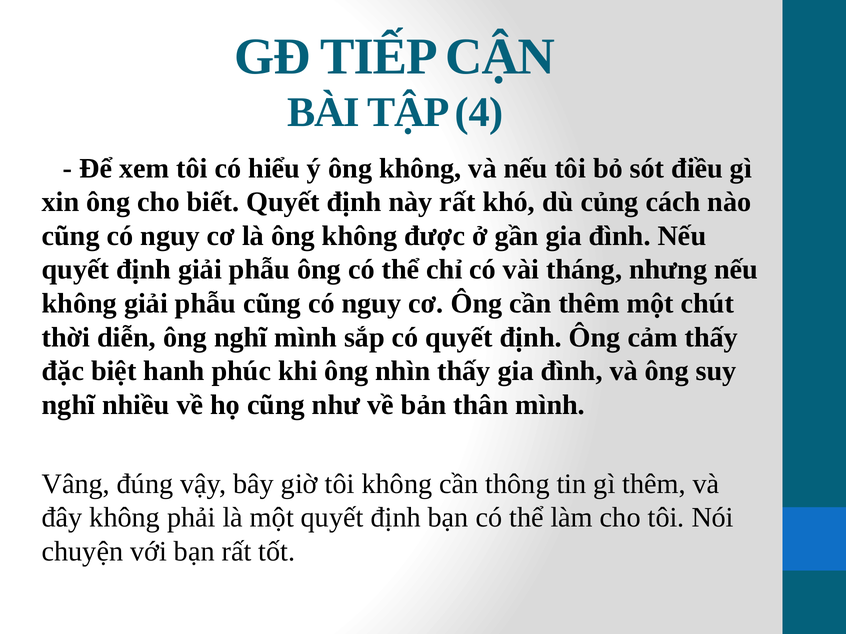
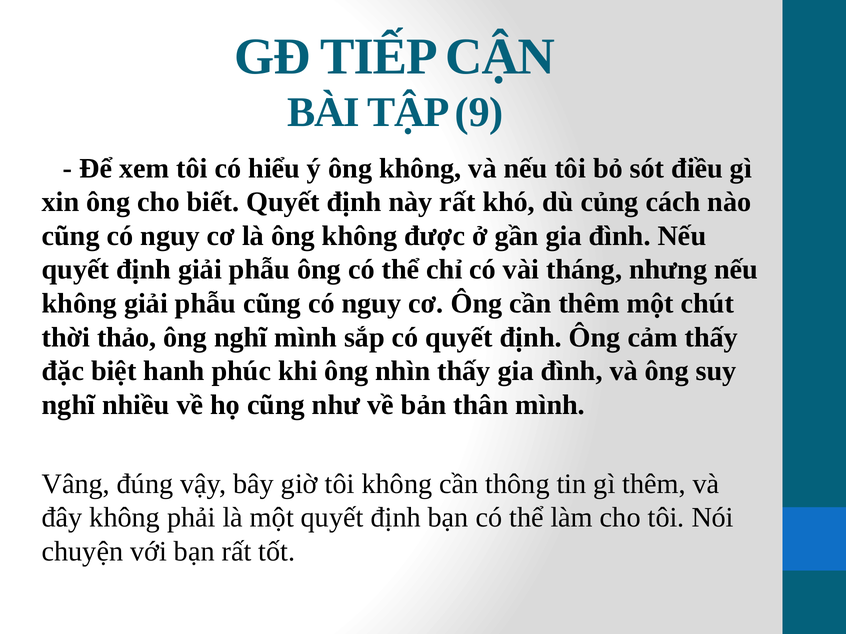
4: 4 -> 9 (479, 112)
diễn: diễn -> thảo (127, 338)
